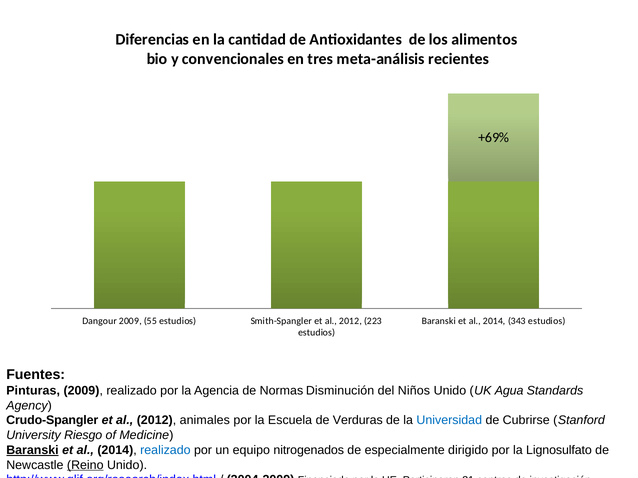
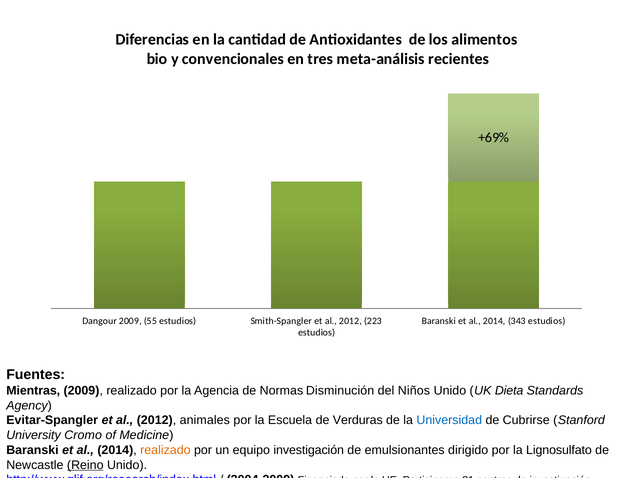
Pinturas: Pinturas -> Mientras (33, 391)
Agua: Agua -> Dieta (509, 391)
Crudo-Spangler: Crudo-Spangler -> Evitar-Spangler (52, 421)
Riesgo: Riesgo -> Cromo (83, 436)
Baranski underline: present -> none (32, 451)
realizado colour: blue -> orange (165, 451)
equipo nitrogenados: nitrogenados -> investigación (309, 451)
especialmente: especialmente -> emulsionantes (405, 451)
